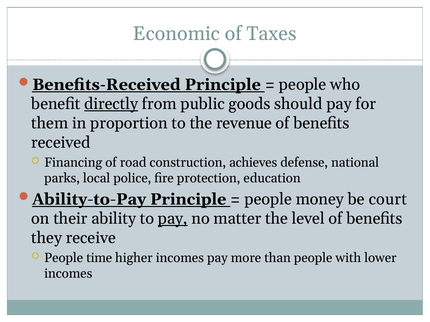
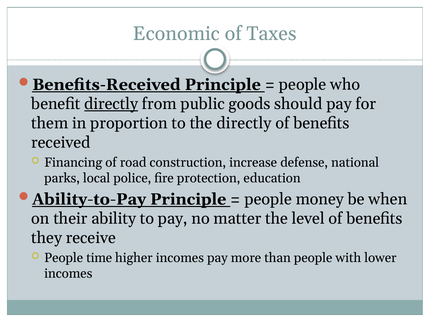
the revenue: revenue -> directly (244, 123)
achieves: achieves -> increase (253, 163)
court: court -> when (388, 200)
pay underline: present -> none (173, 219)
